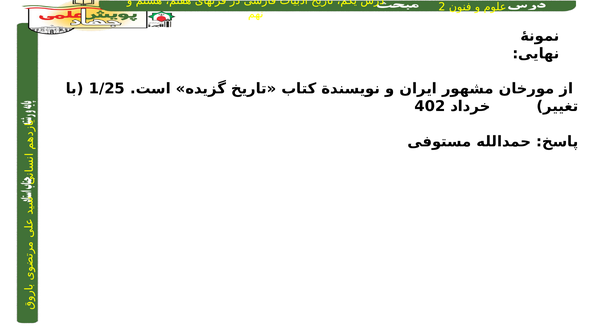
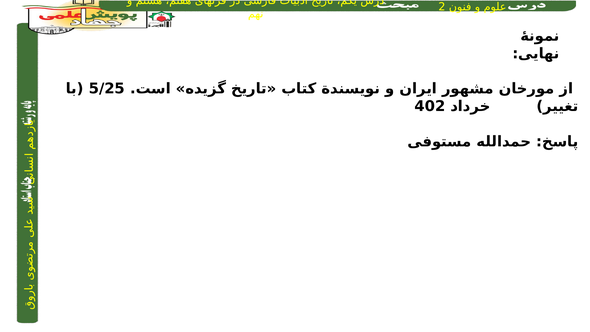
1/25: 1/25 -> 5/25 (107, 89)
